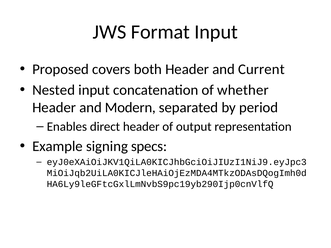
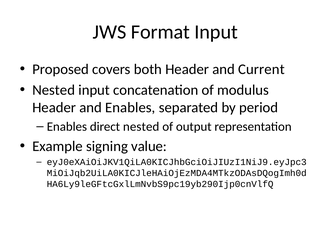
whether: whether -> modulus (243, 90)
and Modern: Modern -> Enables (130, 108)
direct header: header -> nested (141, 127)
specs: specs -> value (149, 146)
